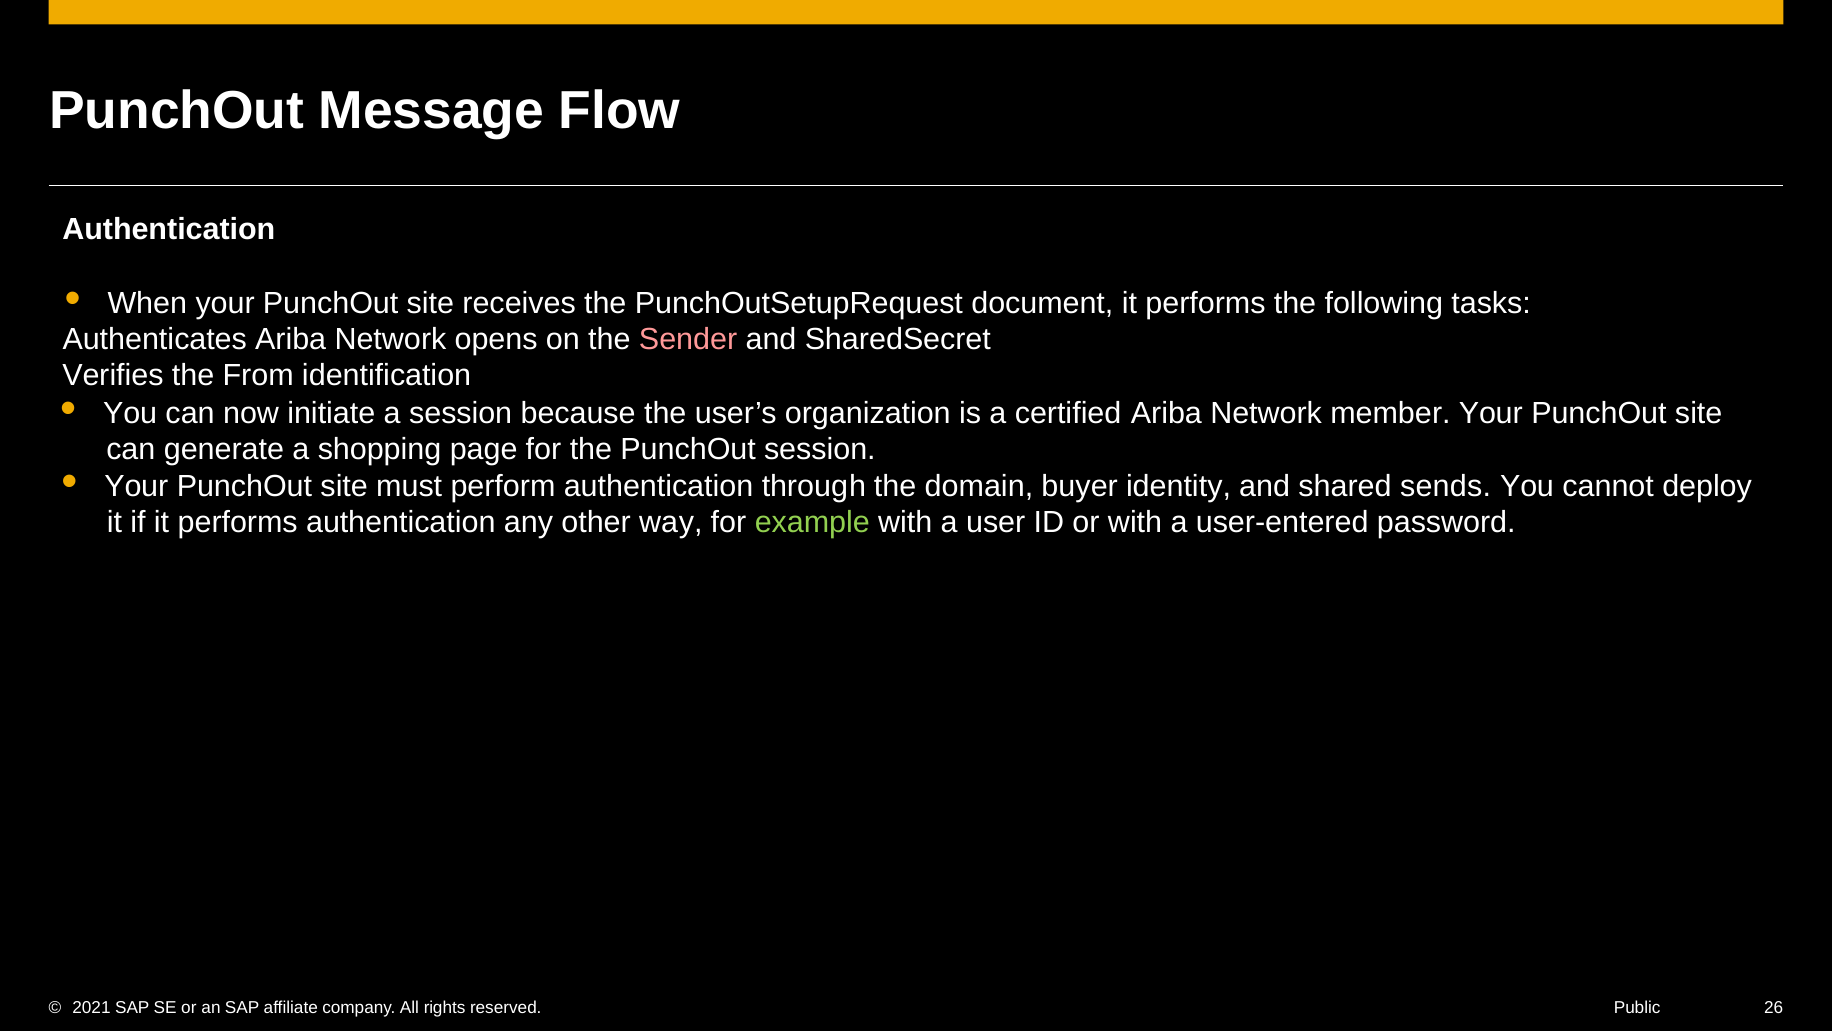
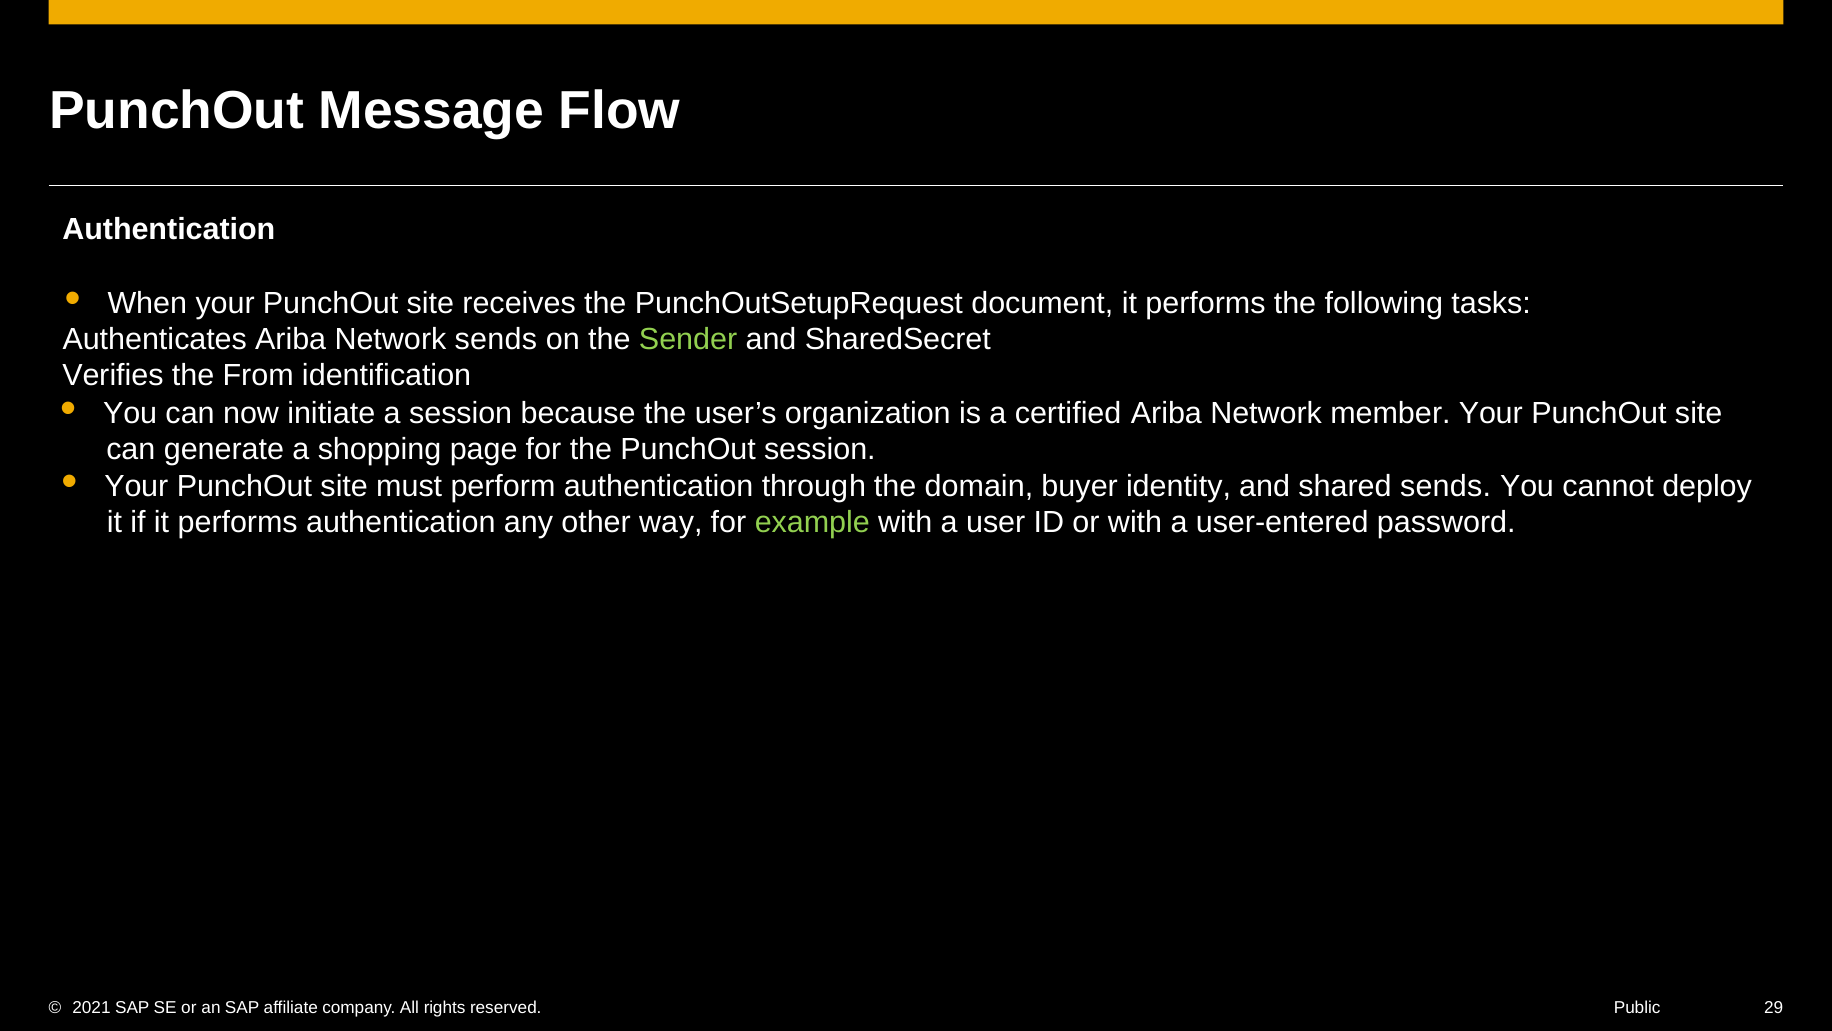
Network opens: opens -> sends (496, 339)
Sender colour: pink -> light green (688, 339)
26: 26 -> 29 (1774, 1007)
